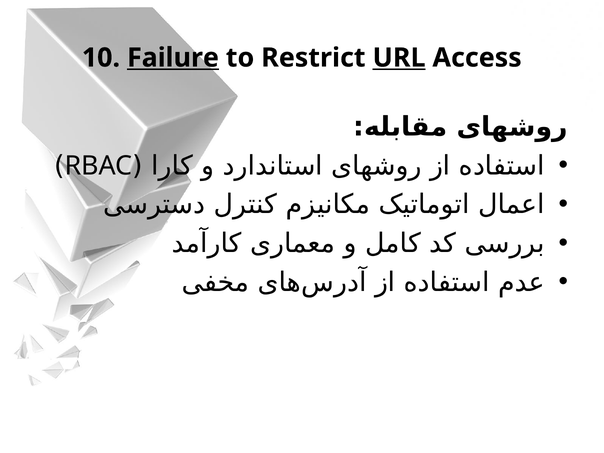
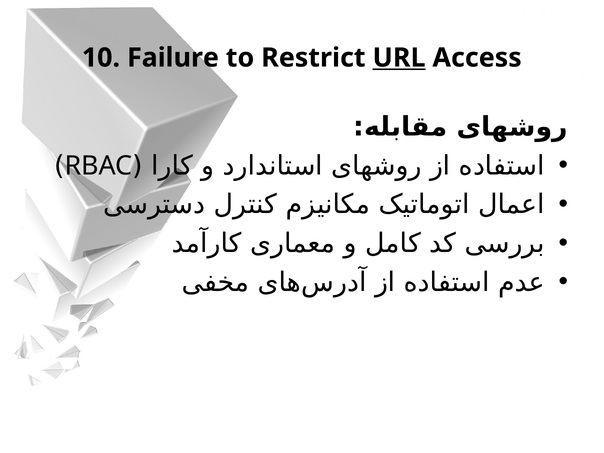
Failure underline: present -> none (173, 58)
